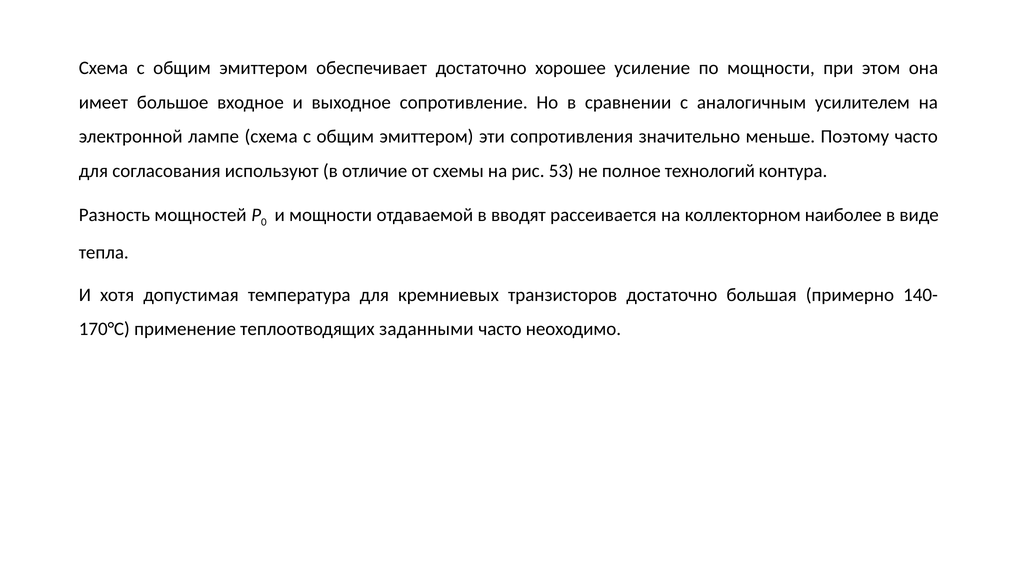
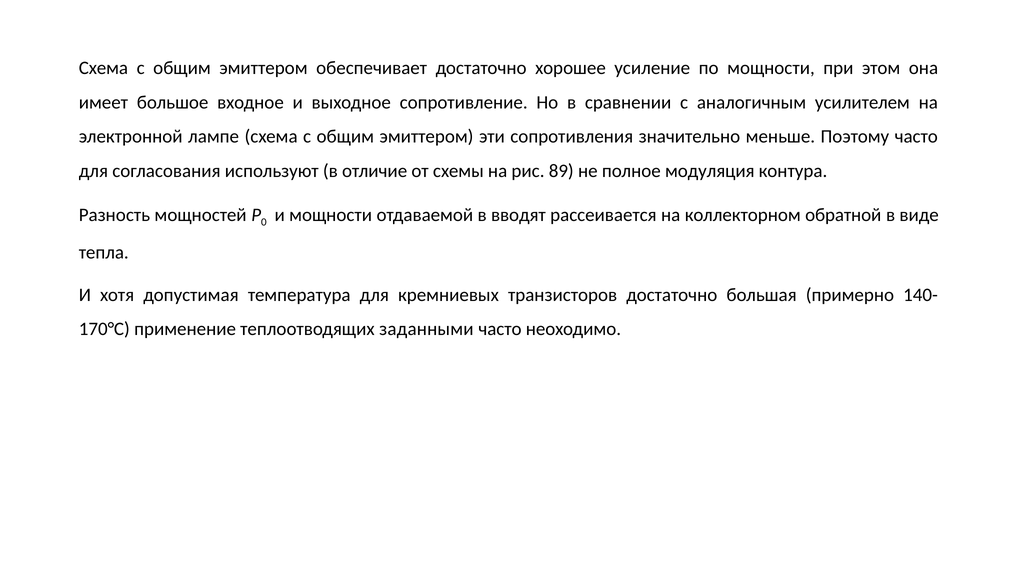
53: 53 -> 89 (561, 171)
технологий: технологий -> модуляция (710, 171)
наиболее: наиболее -> обратной (843, 215)
